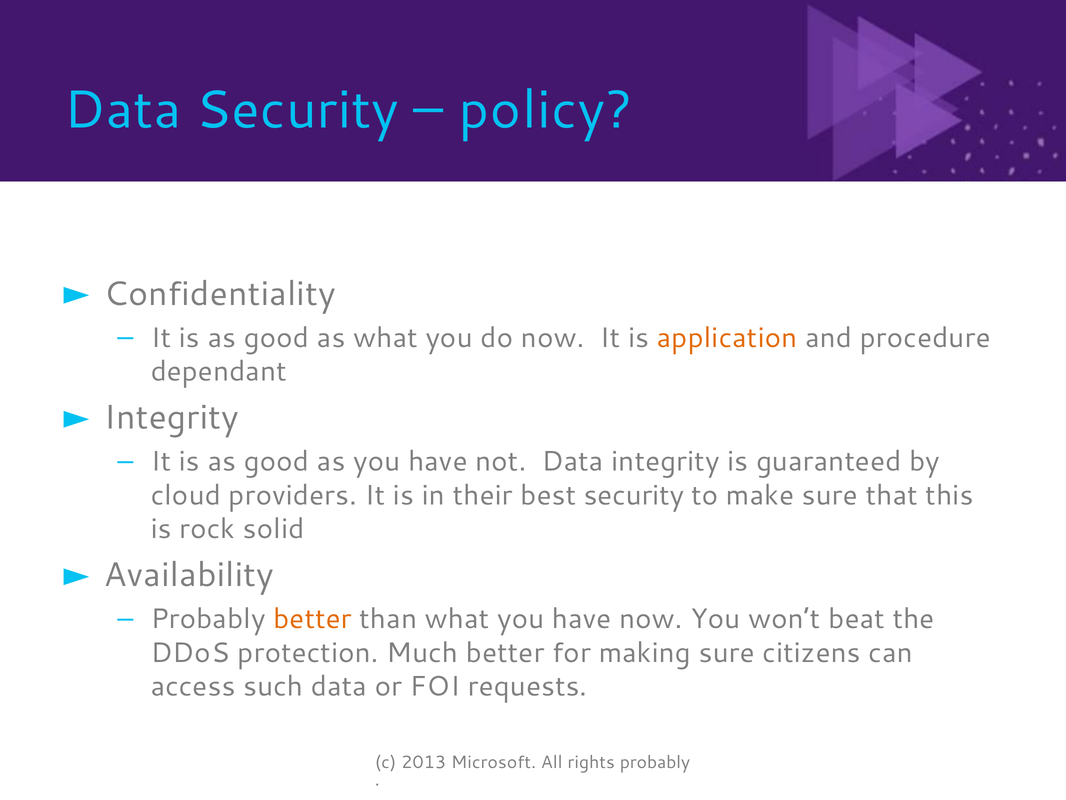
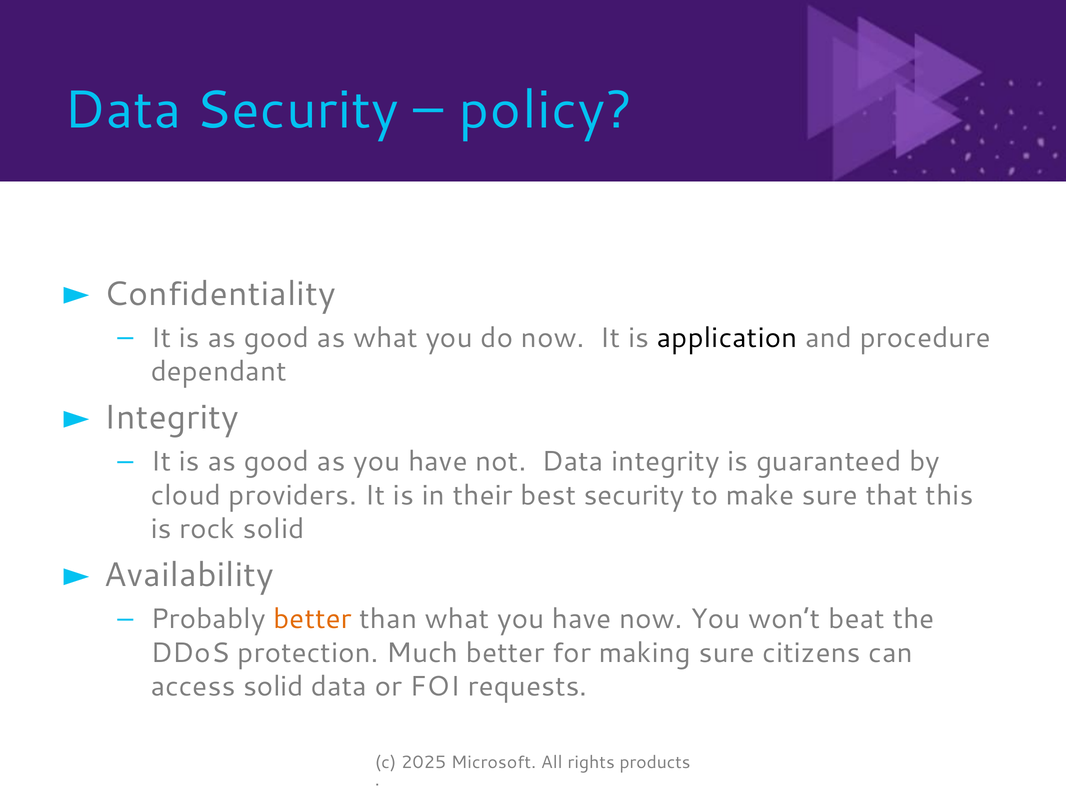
application colour: orange -> black (727, 338)
access such: such -> solid (273, 686)
2013: 2013 -> 2025 (424, 762)
rights probably: probably -> products (655, 762)
